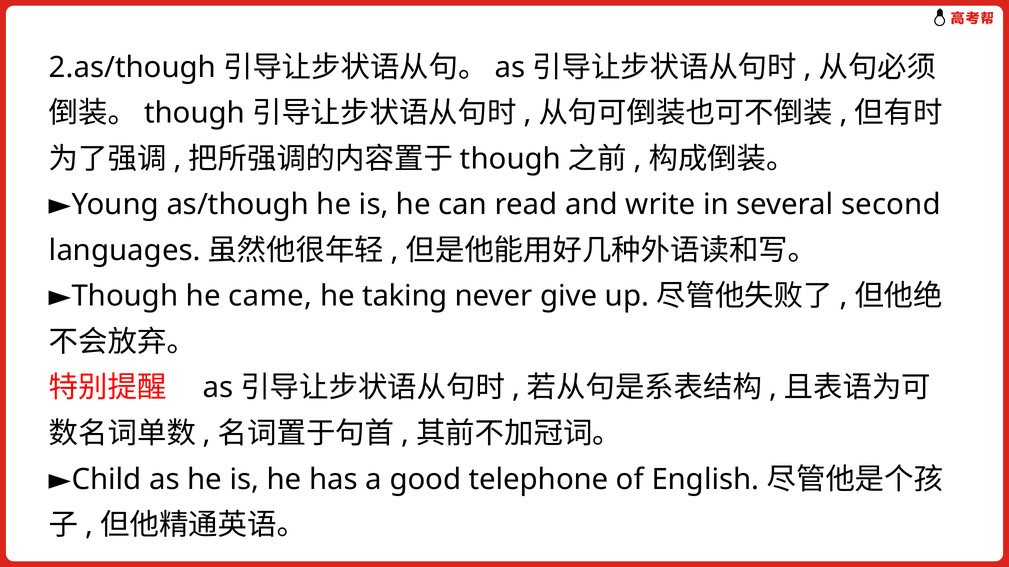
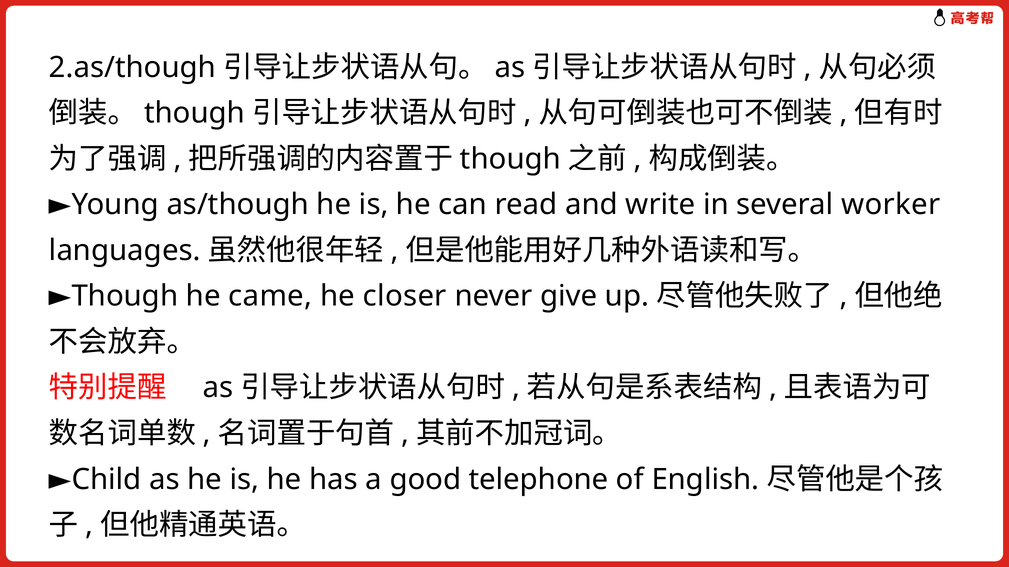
second: second -> worker (891, 205)
taking: taking -> closer (405, 297)
